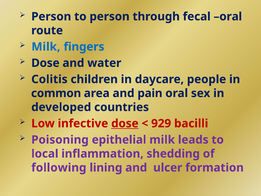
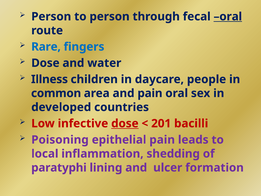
oral underline: none -> present (228, 17)
Milk: Milk -> Rare (46, 47)
Colitis: Colitis -> Illness (49, 79)
929: 929 -> 201 (161, 123)
epithelial milk: milk -> pain (162, 140)
following: following -> paratyphi (59, 167)
